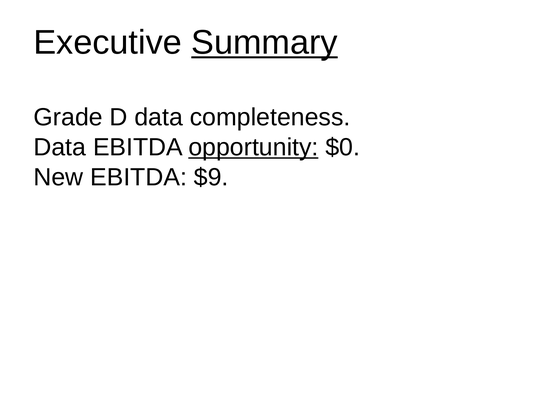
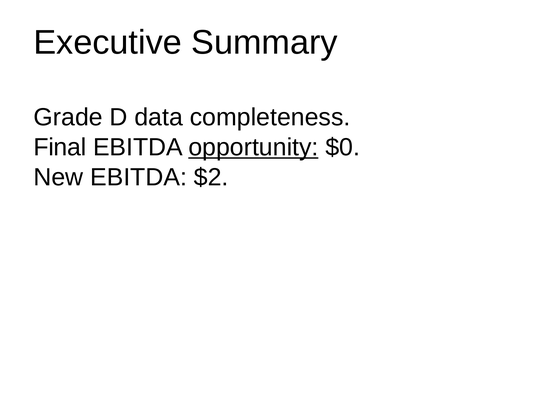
Summary underline: present -> none (264, 43)
Data: Data -> Final (60, 147)
$9: $9 -> $2 (211, 177)
